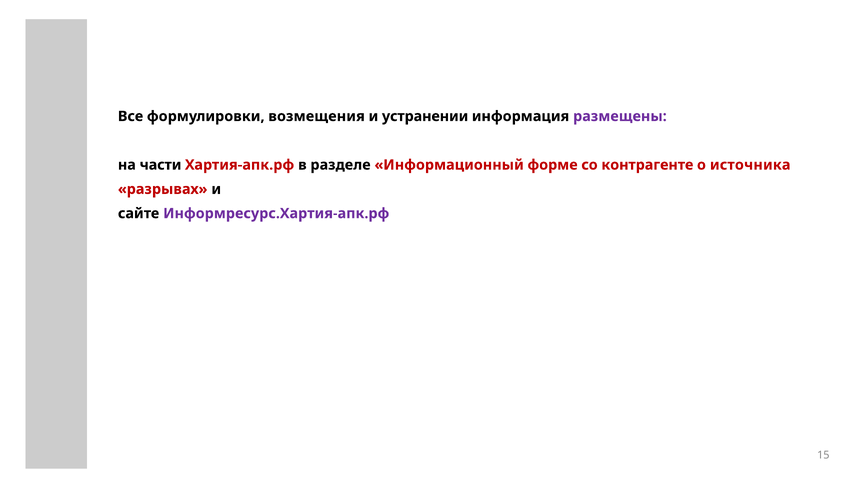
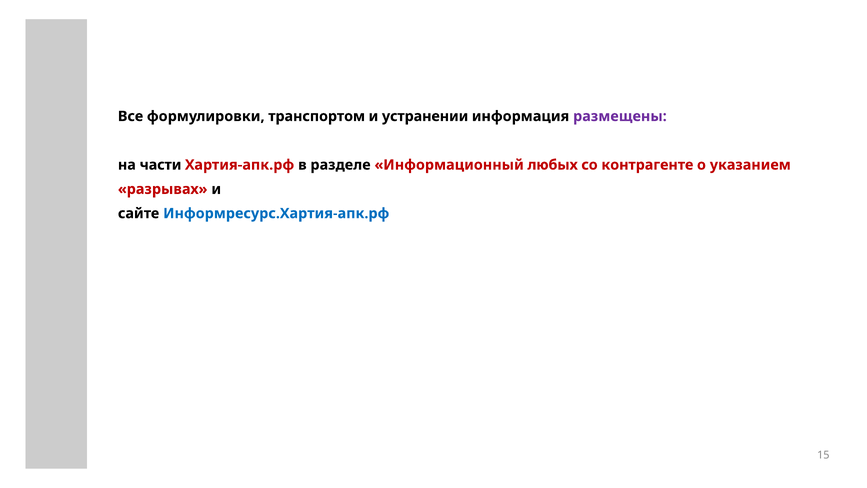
возмещения: возмещения -> транспортом (317, 116)
форме: форме -> любых (553, 165)
источника: источника -> указанием (750, 165)
Информресурс.Хартия-апк.рф colour: purple -> blue (276, 213)
